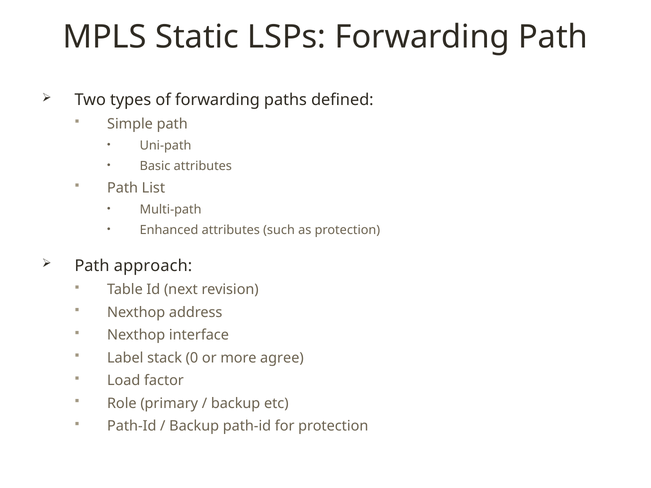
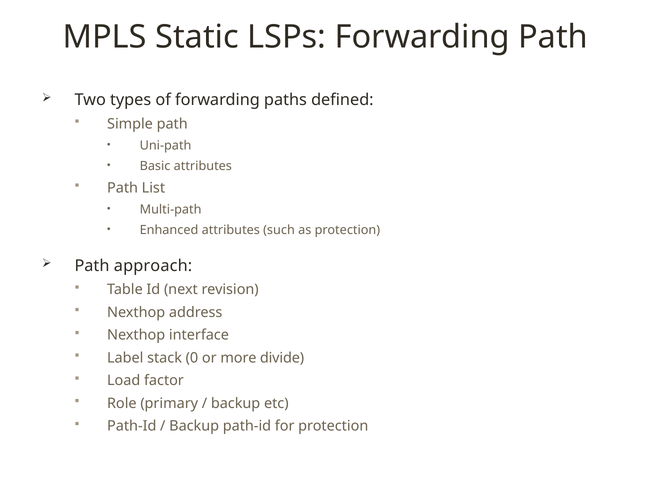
agree: agree -> divide (282, 358)
